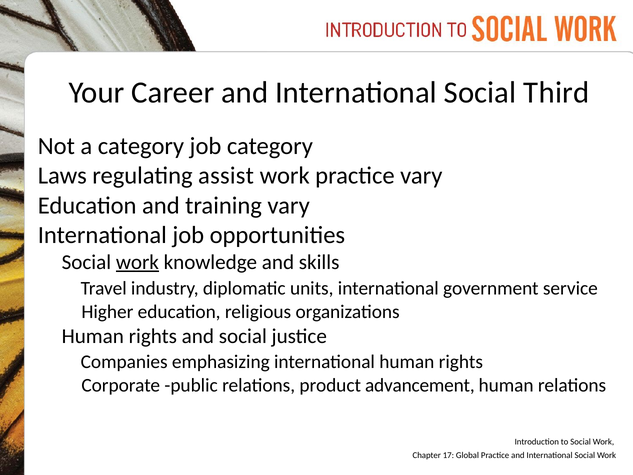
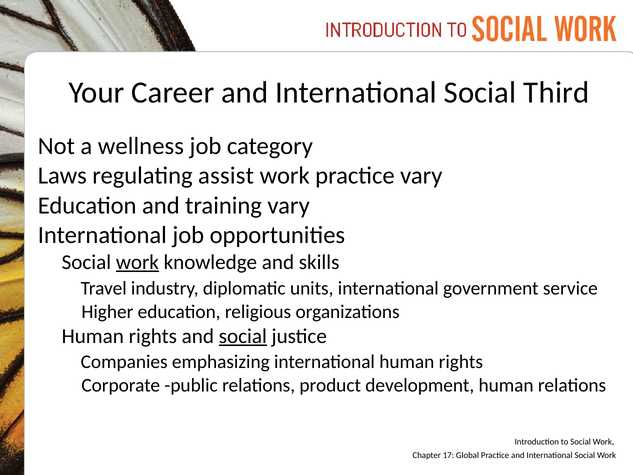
a category: category -> wellness (141, 146)
social underline: none -> present (243, 336)
advancement: advancement -> development (420, 385)
